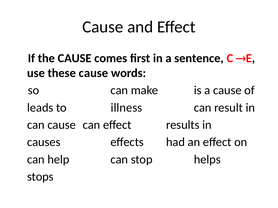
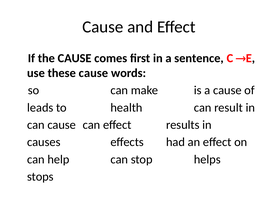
illness: illness -> health (126, 108)
